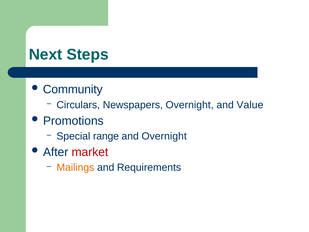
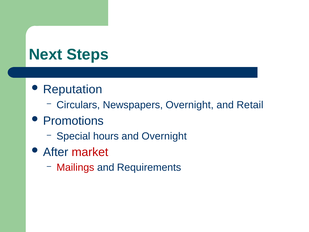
Community: Community -> Reputation (73, 89)
Value: Value -> Retail (250, 105)
range: range -> hours (106, 136)
Mailings colour: orange -> red (75, 167)
